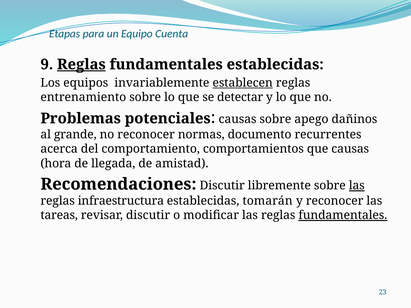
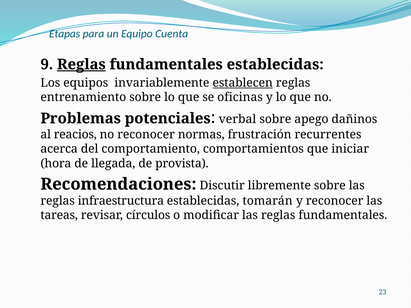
detectar: detectar -> oficinas (240, 97)
potenciales causas: causas -> verbal (237, 119)
grande: grande -> reacios (75, 135)
documento: documento -> frustración (260, 135)
que causas: causas -> iniciar (350, 149)
amistad: amistad -> provista (182, 164)
las underline: present -> none (357, 186)
revisar discutir: discutir -> círculos (148, 216)
fundamentales underline: present -> none (343, 216)
